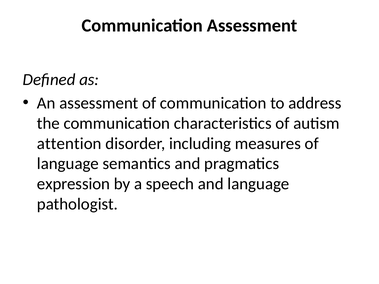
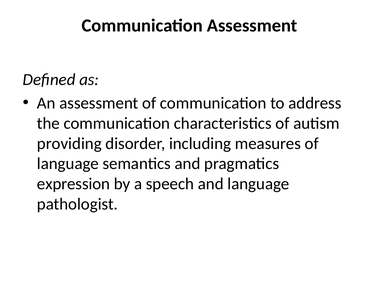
attention: attention -> providing (69, 144)
